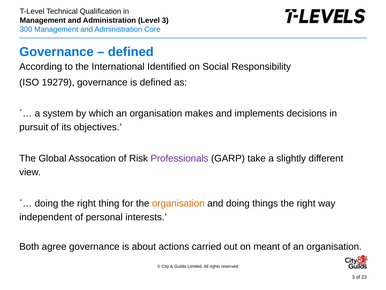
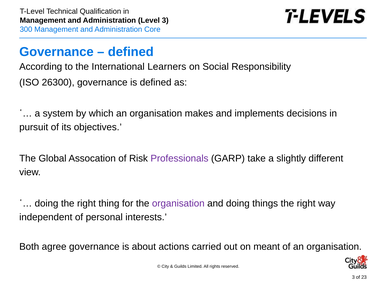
Identified: Identified -> Learners (167, 67)
19279: 19279 -> 26300 (58, 82)
organisation colour: orange -> purple (178, 203)
